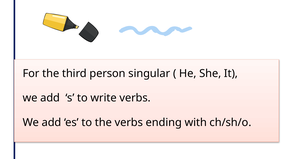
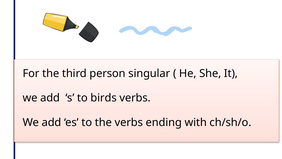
write: write -> birds (104, 98)
